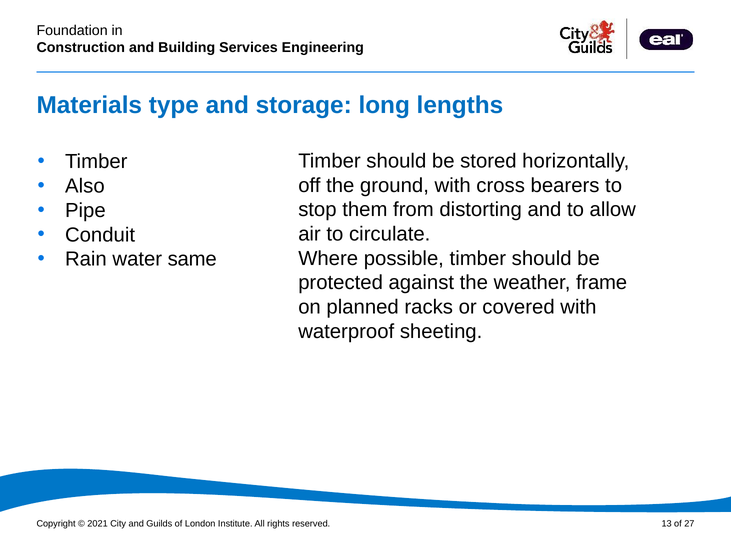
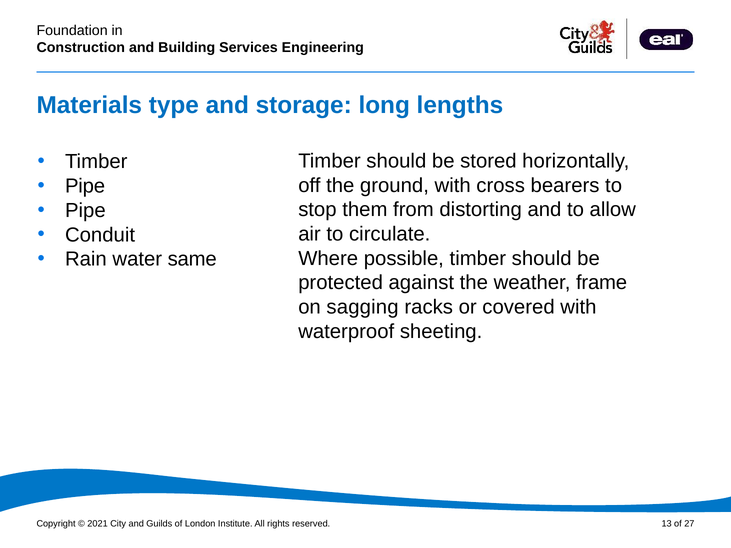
Also: Also -> Pipe (85, 186)
planned: planned -> sagging (363, 307)
